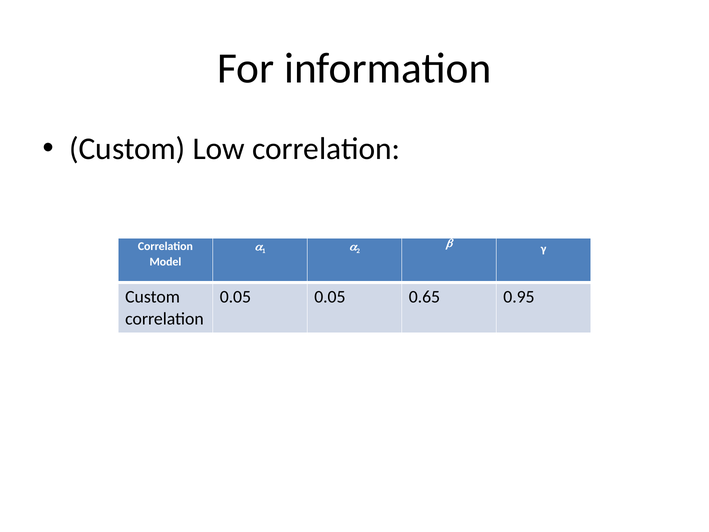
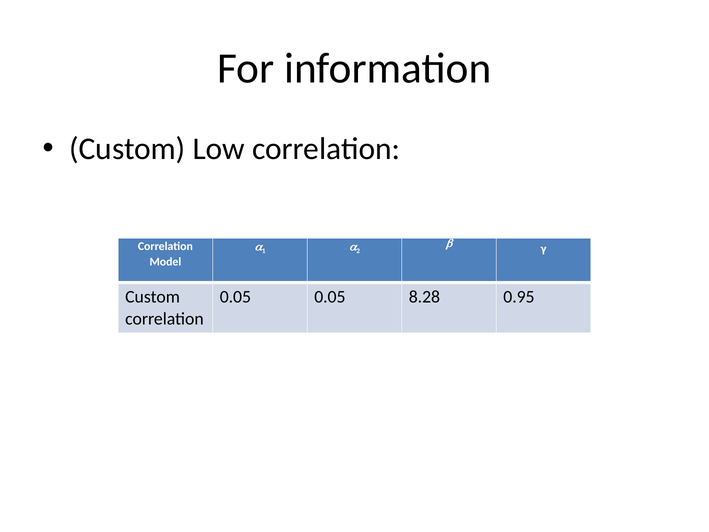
0.65: 0.65 -> 8.28 (424, 297)
